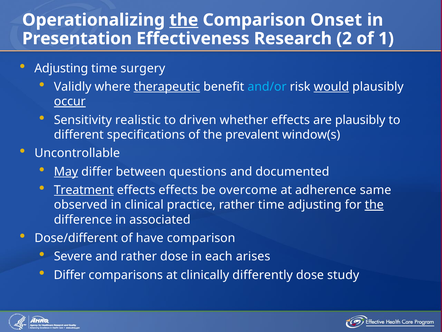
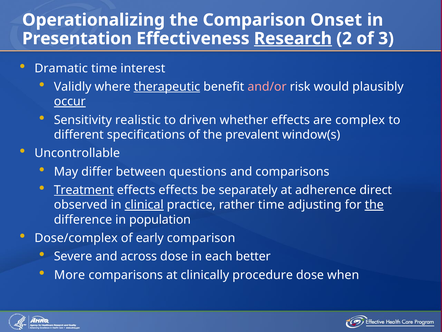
the underline: present -> none (184, 20)
Research underline: none -> present (293, 38)
1: 1 -> 3 (386, 38)
Adjusting: Adjusting -> Dramatic (61, 68)
surgery: surgery -> interest (143, 68)
and/or colour: light blue -> pink (267, 87)
would underline: present -> none (331, 87)
are plausibly: plausibly -> complex (360, 120)
May underline: present -> none (66, 171)
and documented: documented -> comparisons (292, 171)
overcome: overcome -> separately (248, 190)
same: same -> direct (376, 190)
clinical underline: none -> present (144, 205)
associated: associated -> population (160, 219)
Dose/different: Dose/different -> Dose/complex (76, 238)
have: have -> early (150, 238)
and rather: rather -> across (139, 256)
arises: arises -> better (253, 256)
Differ: Differ -> More (70, 275)
differently: differently -> procedure (263, 275)
study: study -> when (343, 275)
